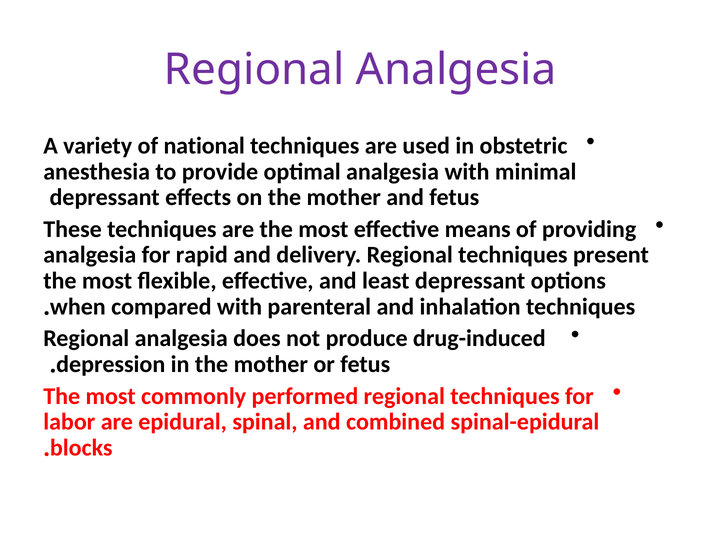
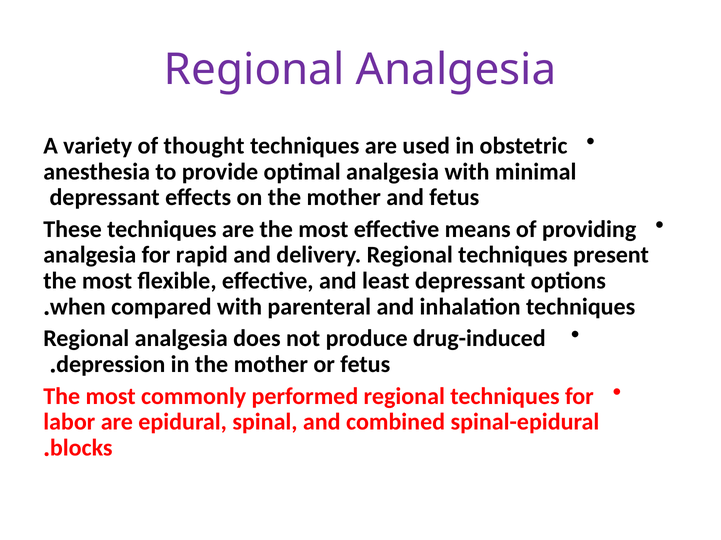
national: national -> thought (204, 146)
